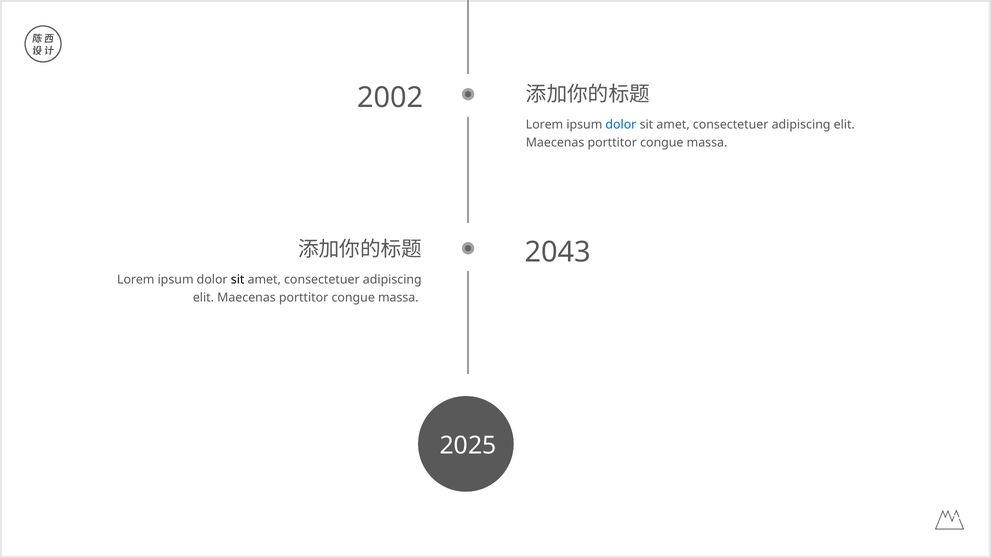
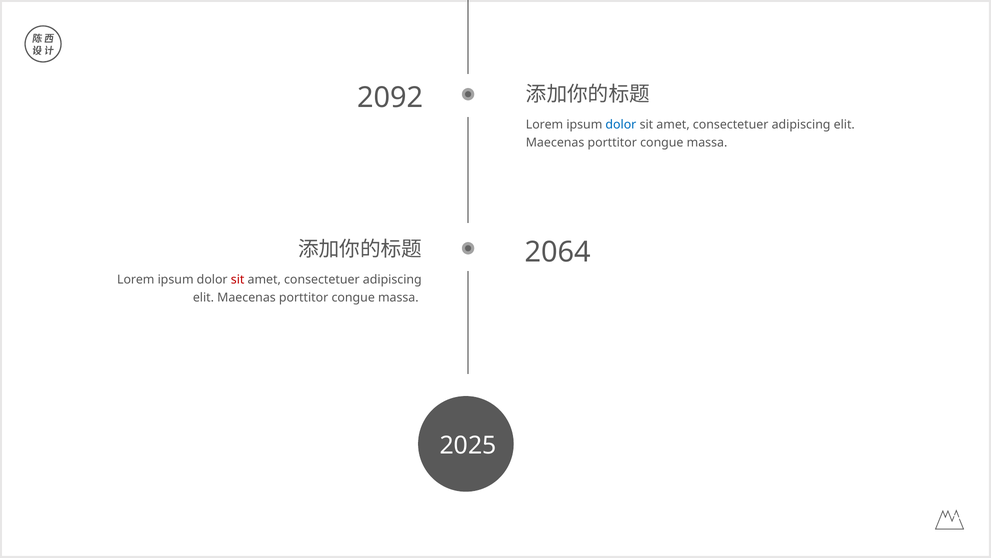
2002: 2002 -> 2092 (390, 98)
2043: 2043 -> 2064 (558, 252)
sit colour: black -> red (238, 279)
